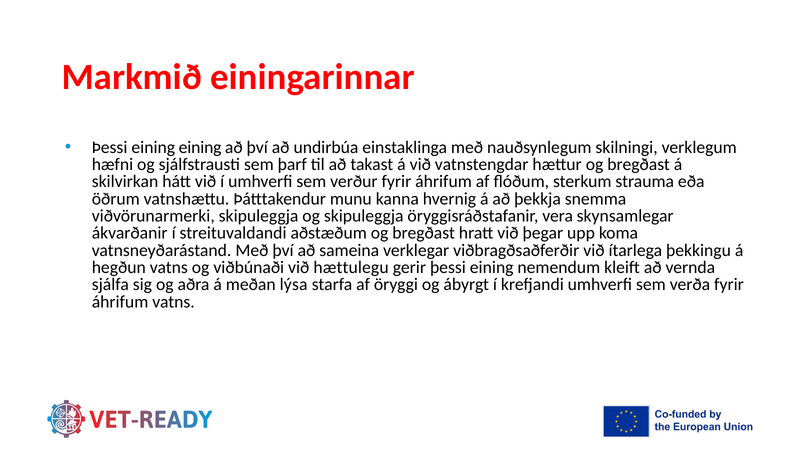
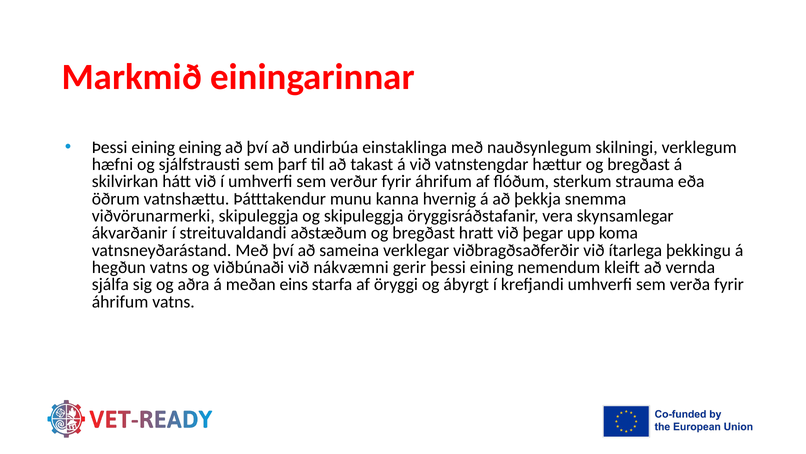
hættulegu: hættulegu -> nákvæmni (351, 267)
lýsa: lýsa -> eins (294, 284)
